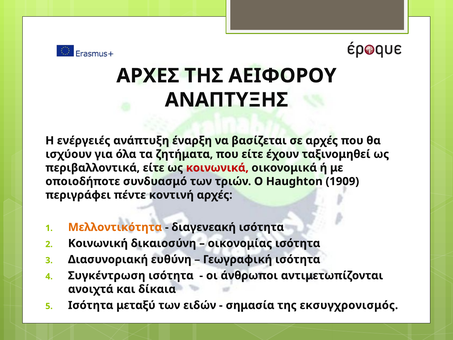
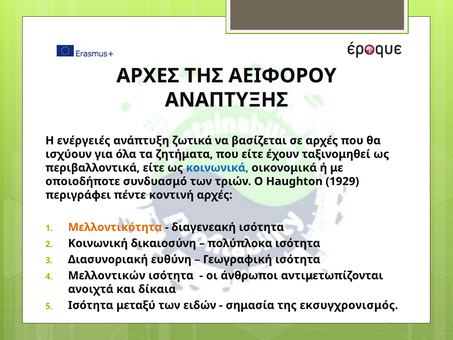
έναρξη: έναρξη -> ζωτικά (192, 140)
κοινωνικά colour: red -> blue (217, 168)
1909: 1909 -> 1929 (342, 181)
οικονομίας: οικονομίας -> πολύπλοκα (240, 243)
Συγκέντρωση: Συγκέντρωση -> Μελλοντικών (107, 275)
